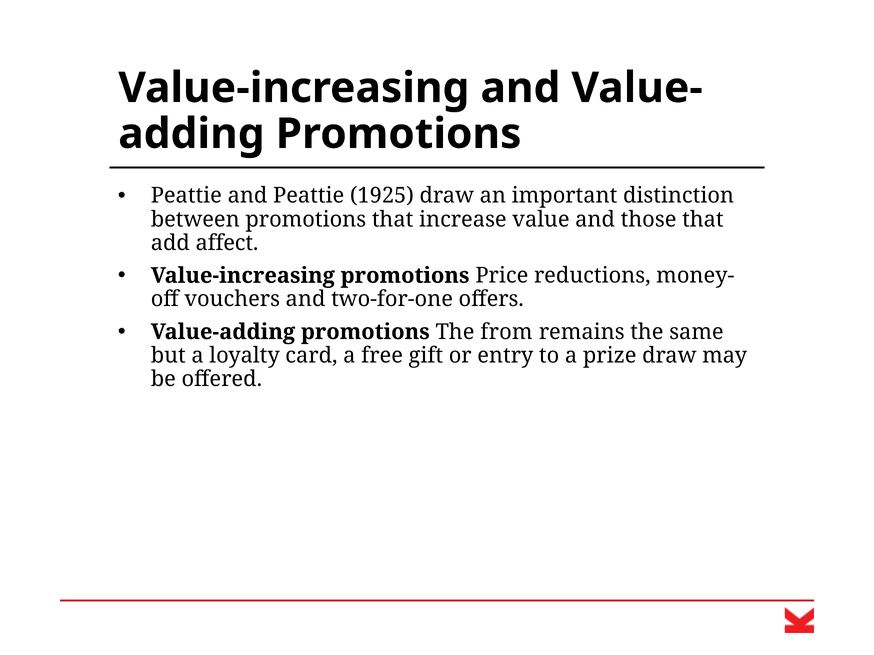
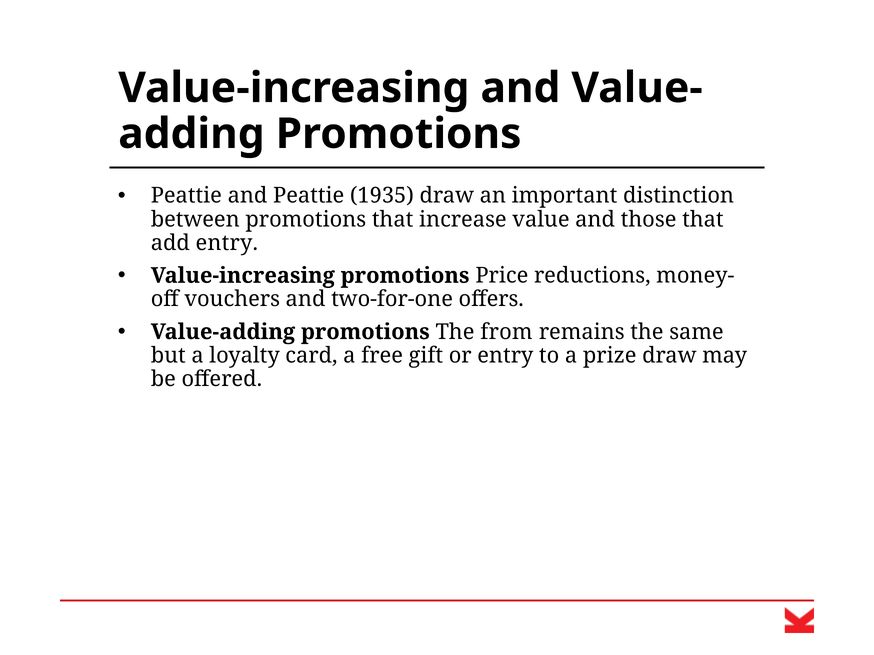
1925: 1925 -> 1935 (382, 196)
add affect: affect -> entry (227, 243)
